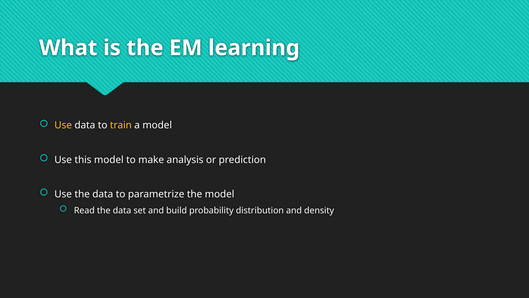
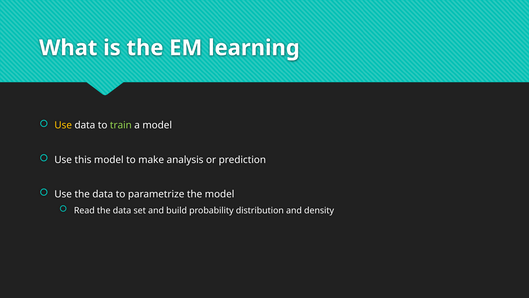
train colour: yellow -> light green (121, 125)
